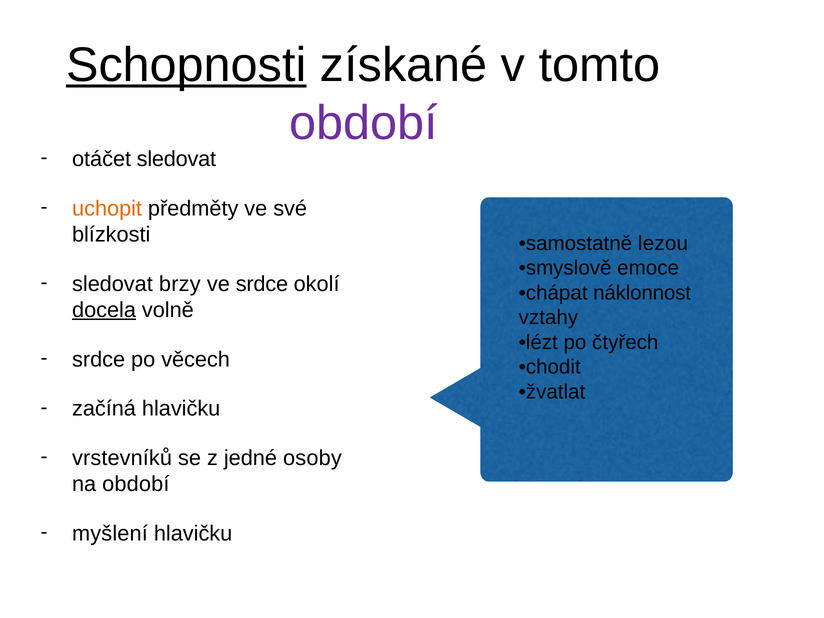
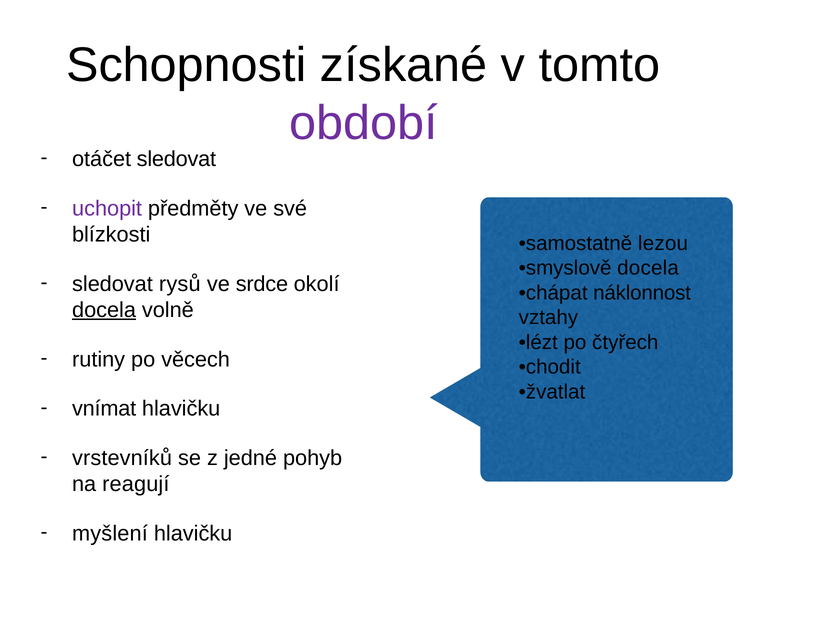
Schopnosti underline: present -> none (186, 65)
uchopit colour: orange -> purple (107, 208)
smyslově emoce: emoce -> docela (648, 268)
brzy: brzy -> rysů (180, 284)
srdce: srdce -> rutiny (99, 359)
začíná: začíná -> vnímat (104, 409)
osoby: osoby -> pohyb (313, 458)
na období: období -> reagují (136, 484)
